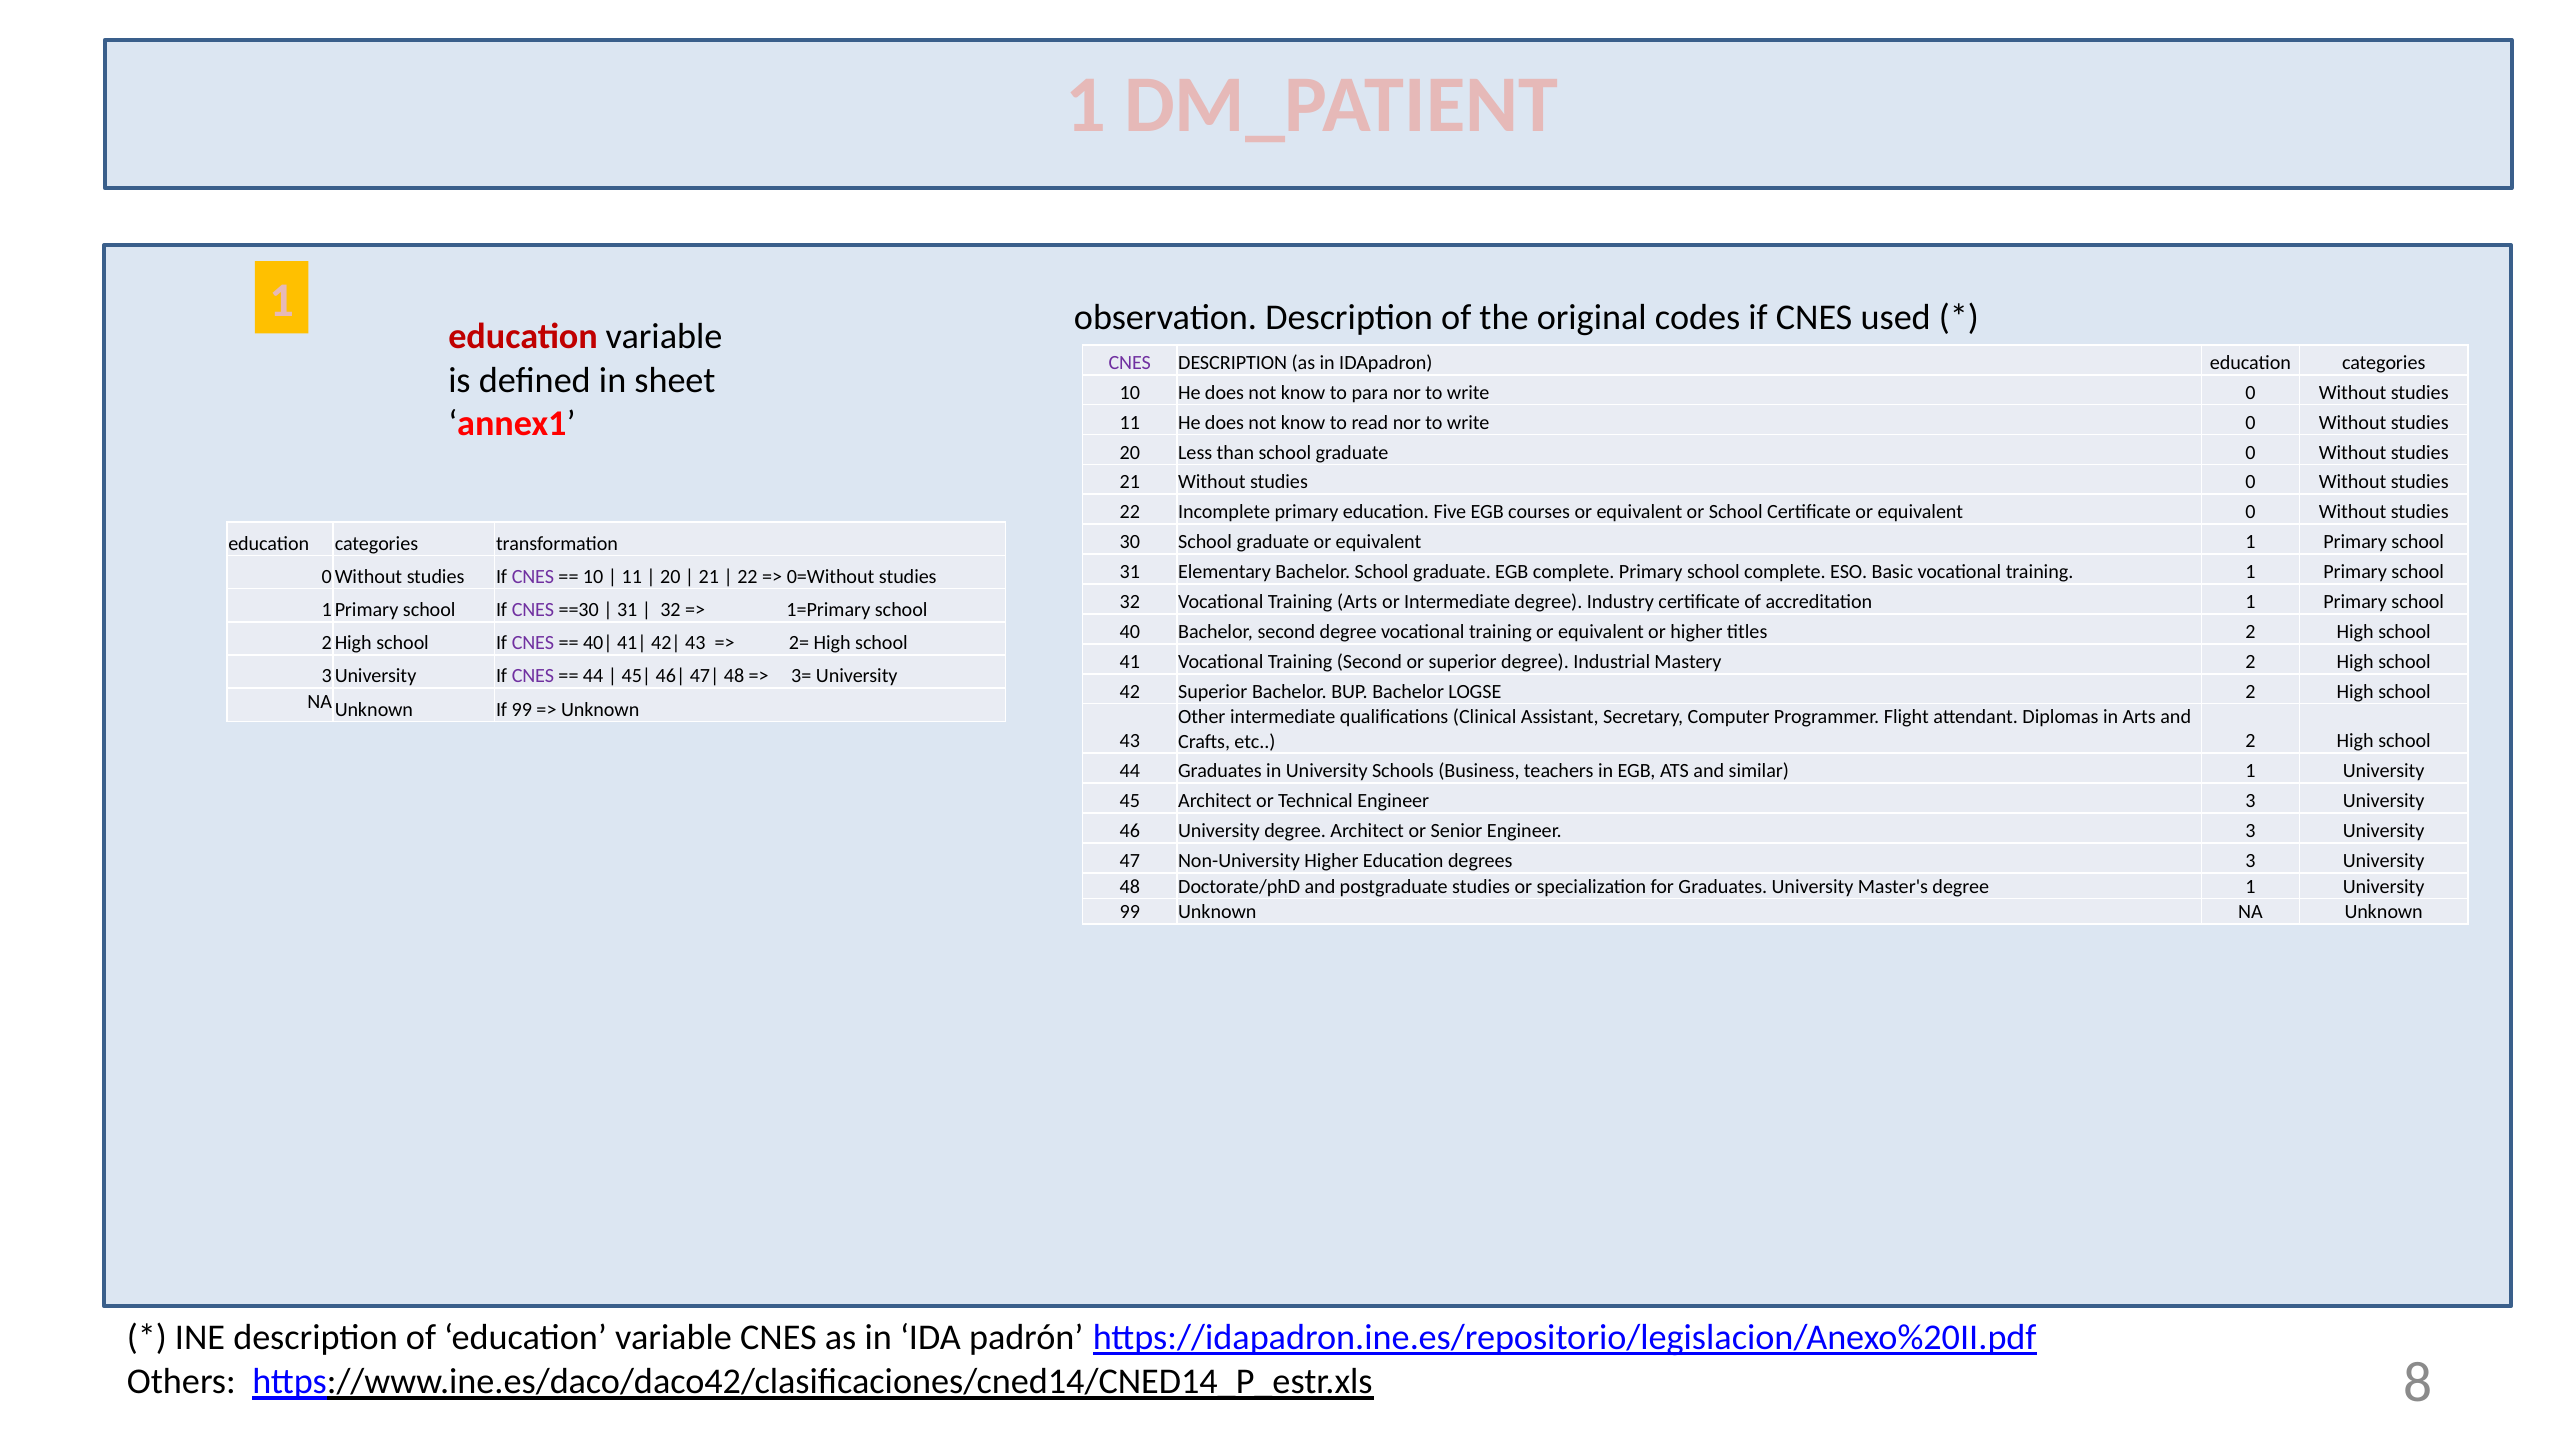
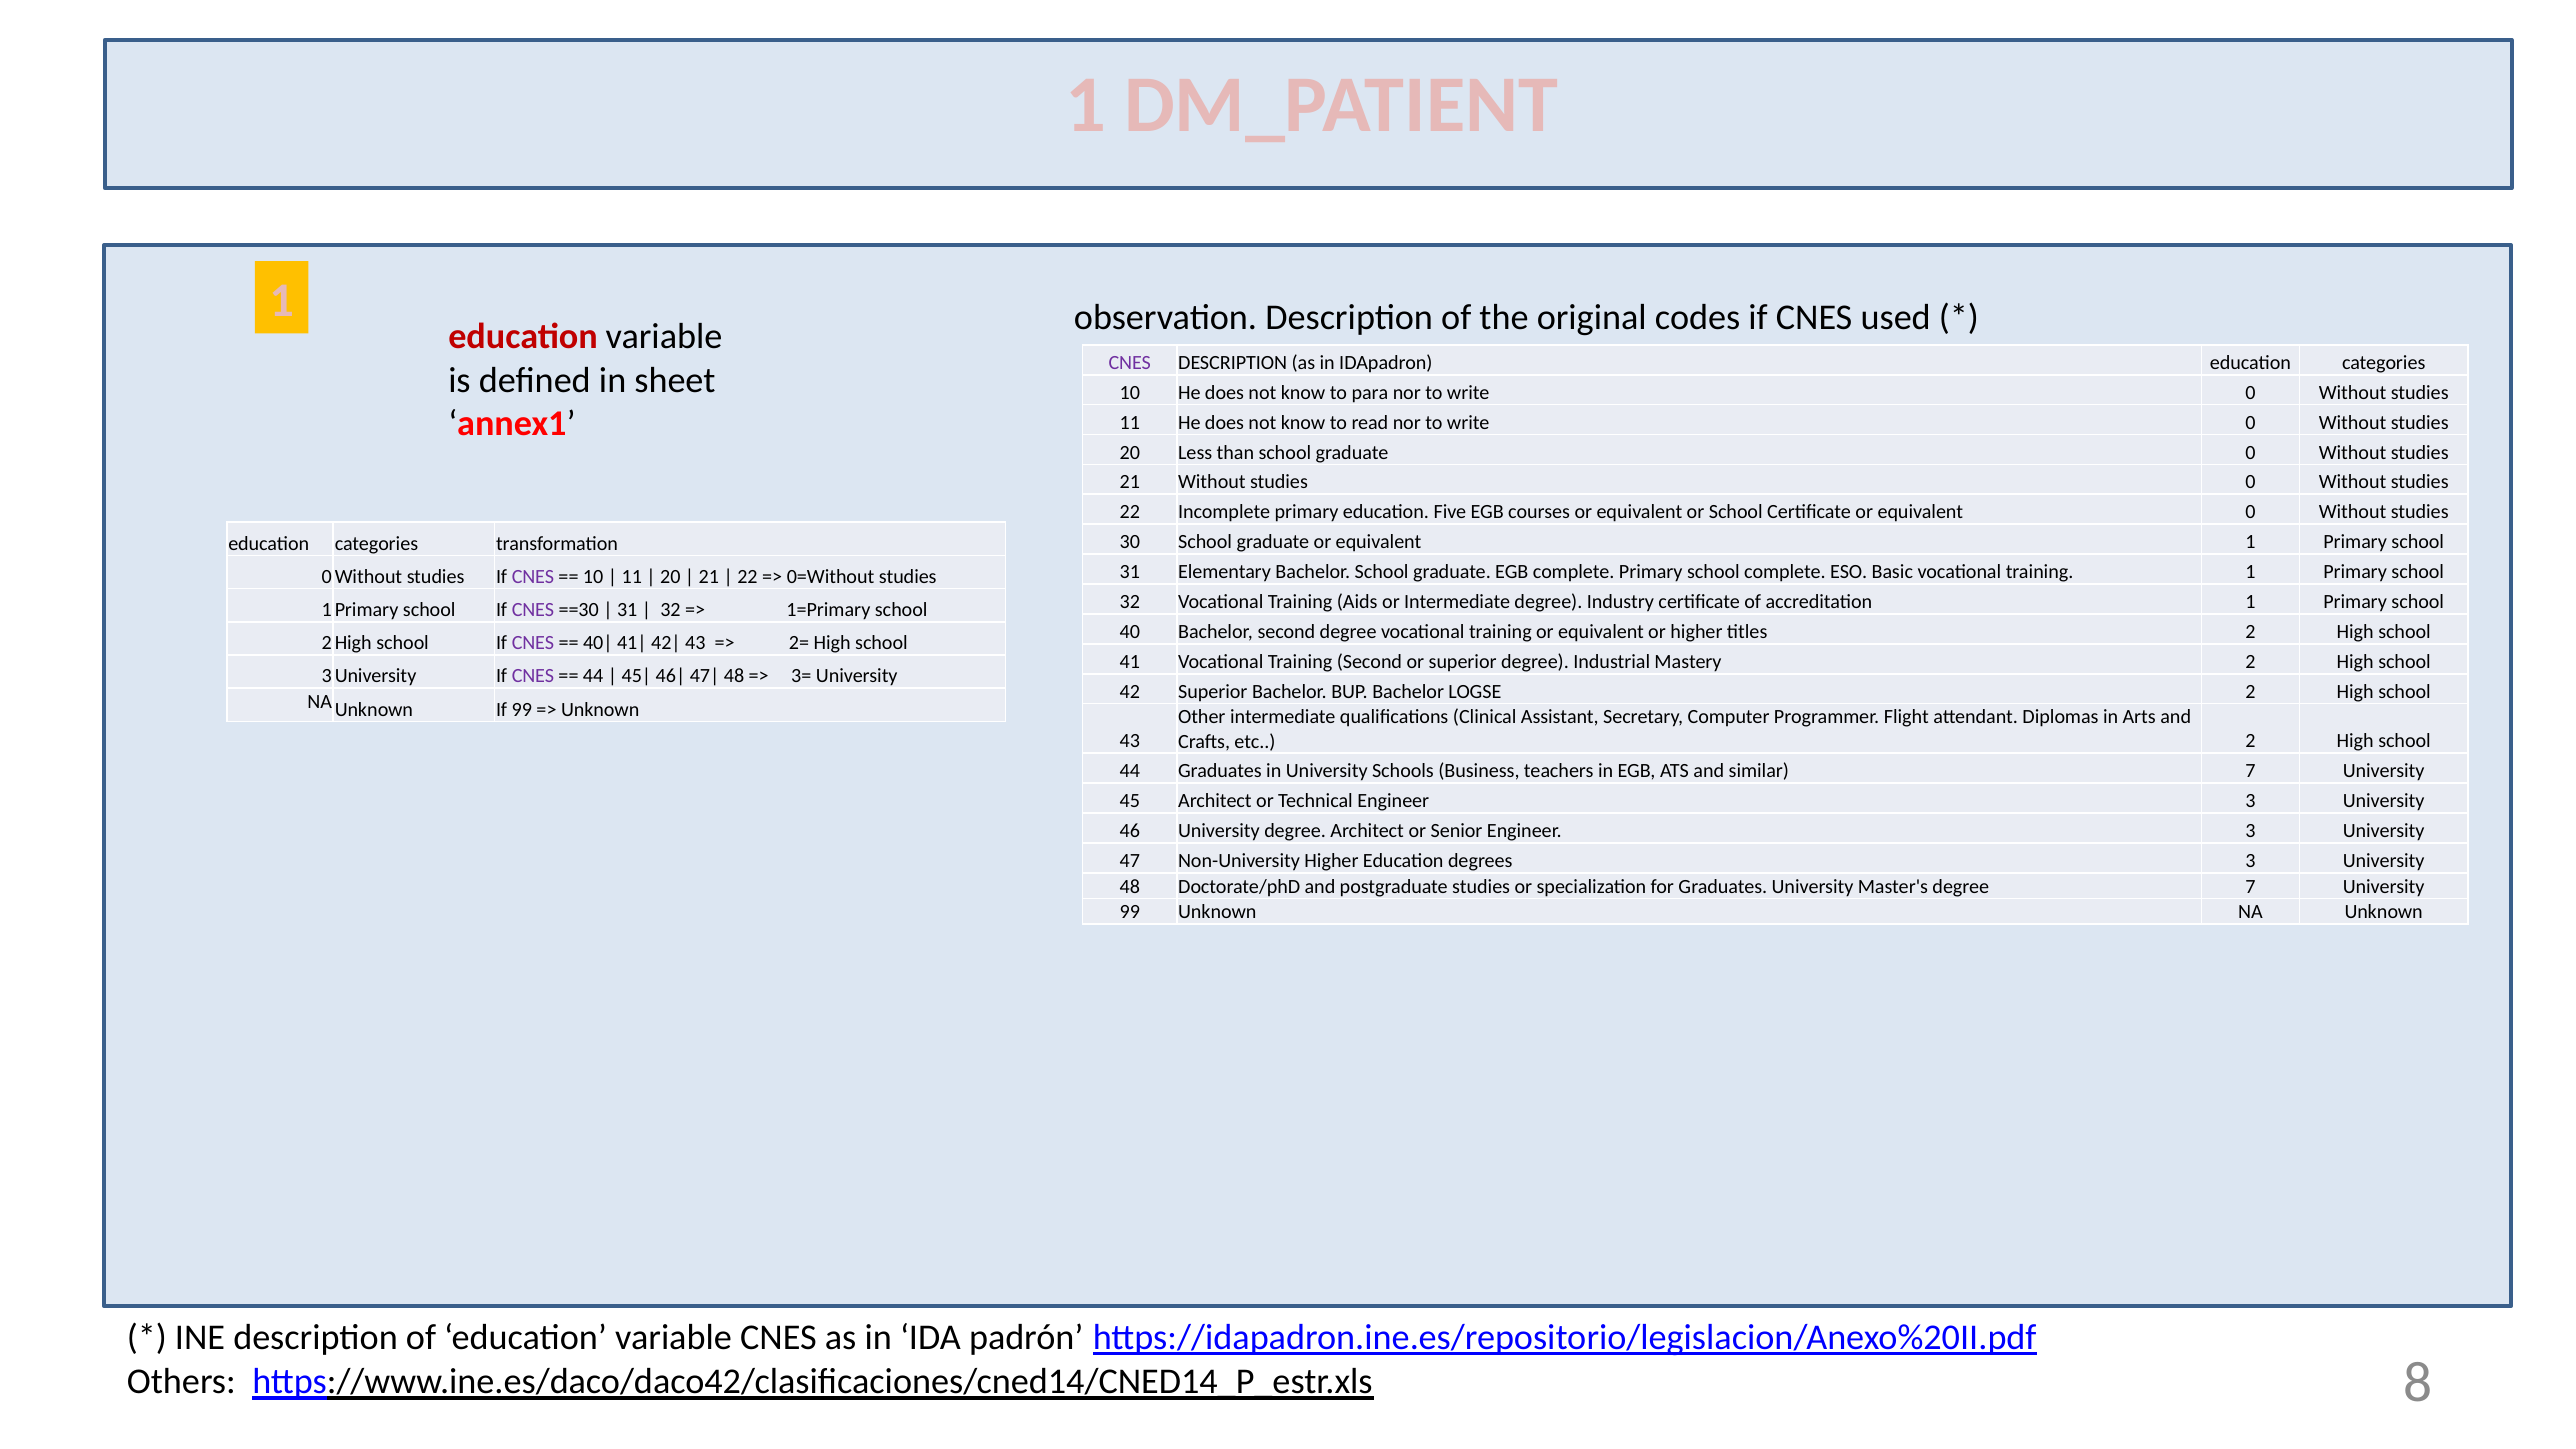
Training Arts: Arts -> Aids (1357, 602)
similar 1: 1 -> 7 (2250, 771)
degree 1: 1 -> 7 (2250, 887)
